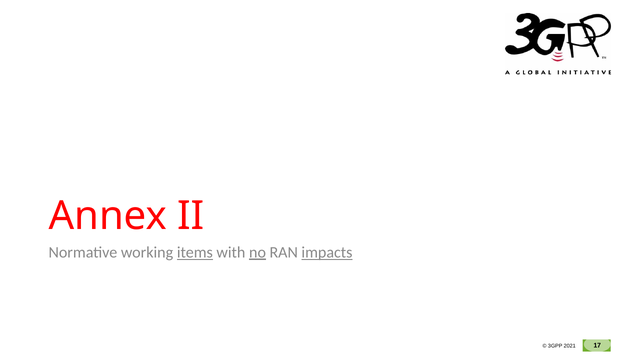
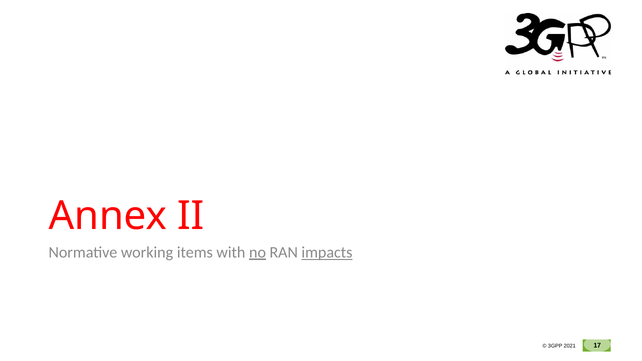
items underline: present -> none (195, 253)
